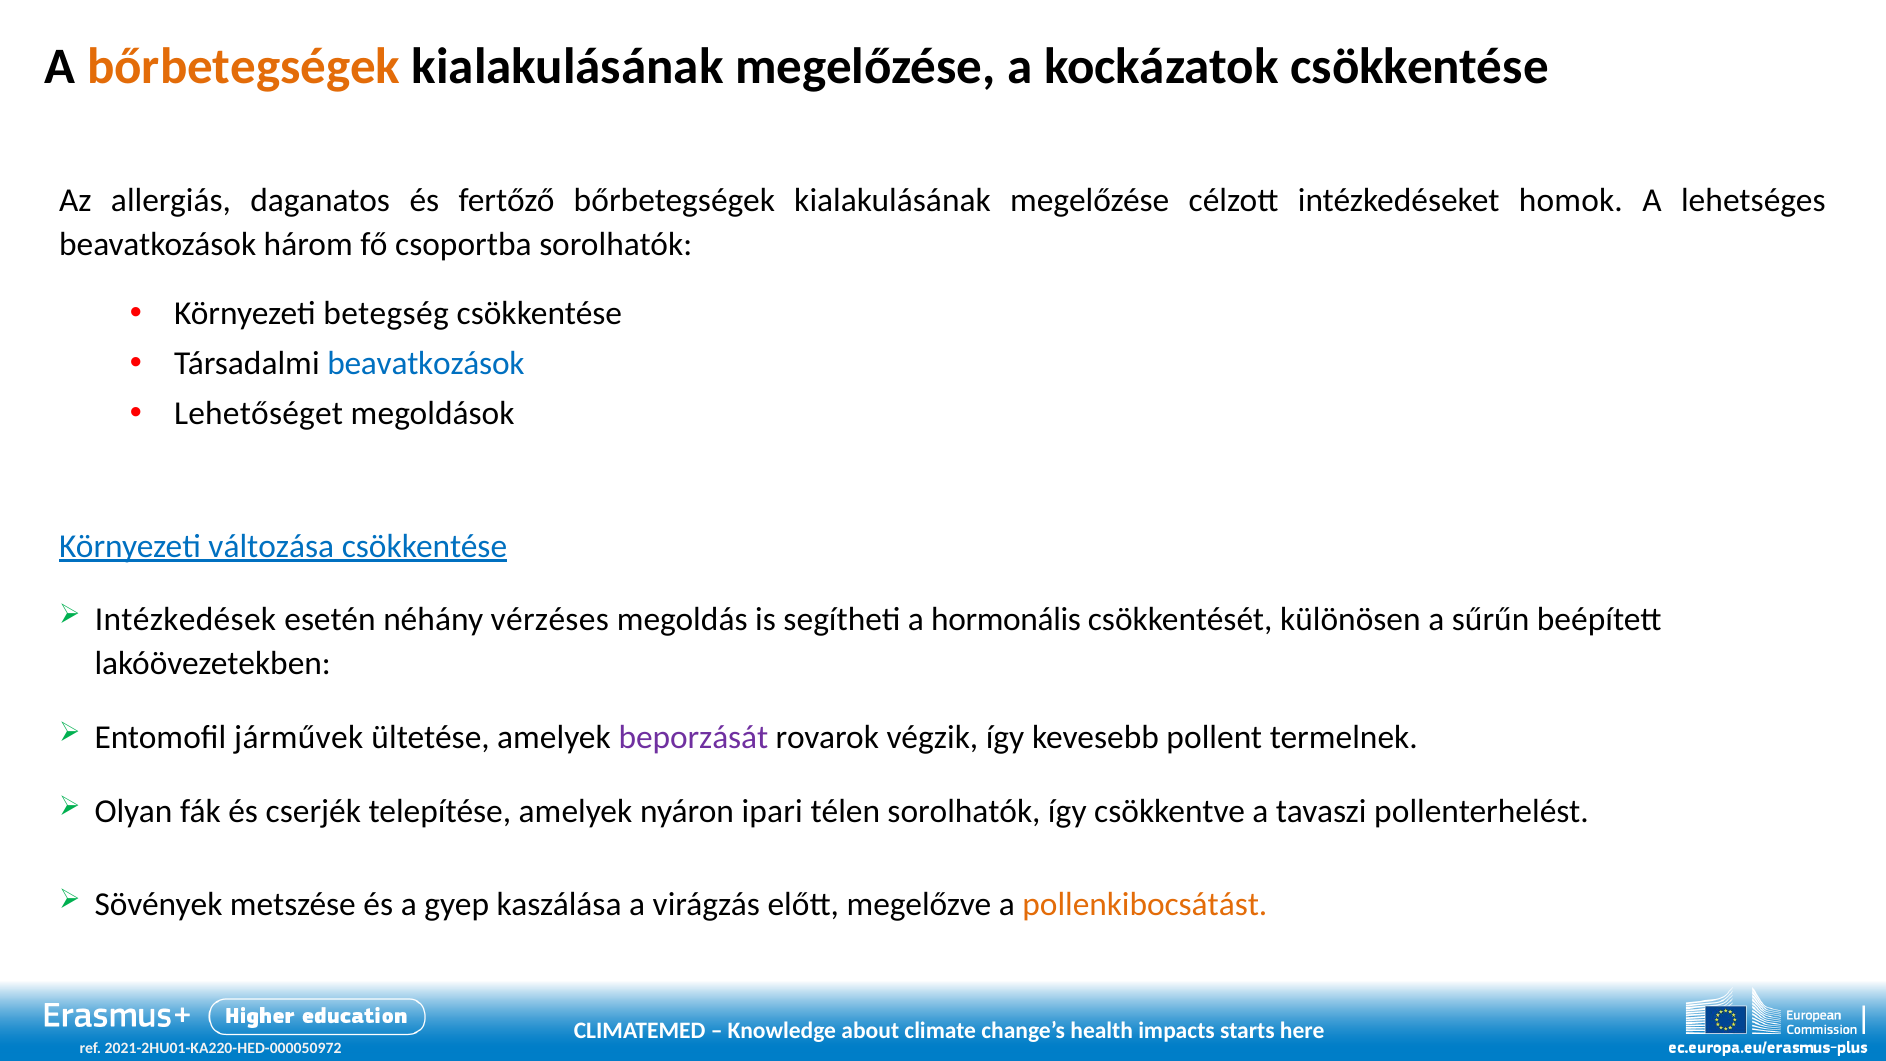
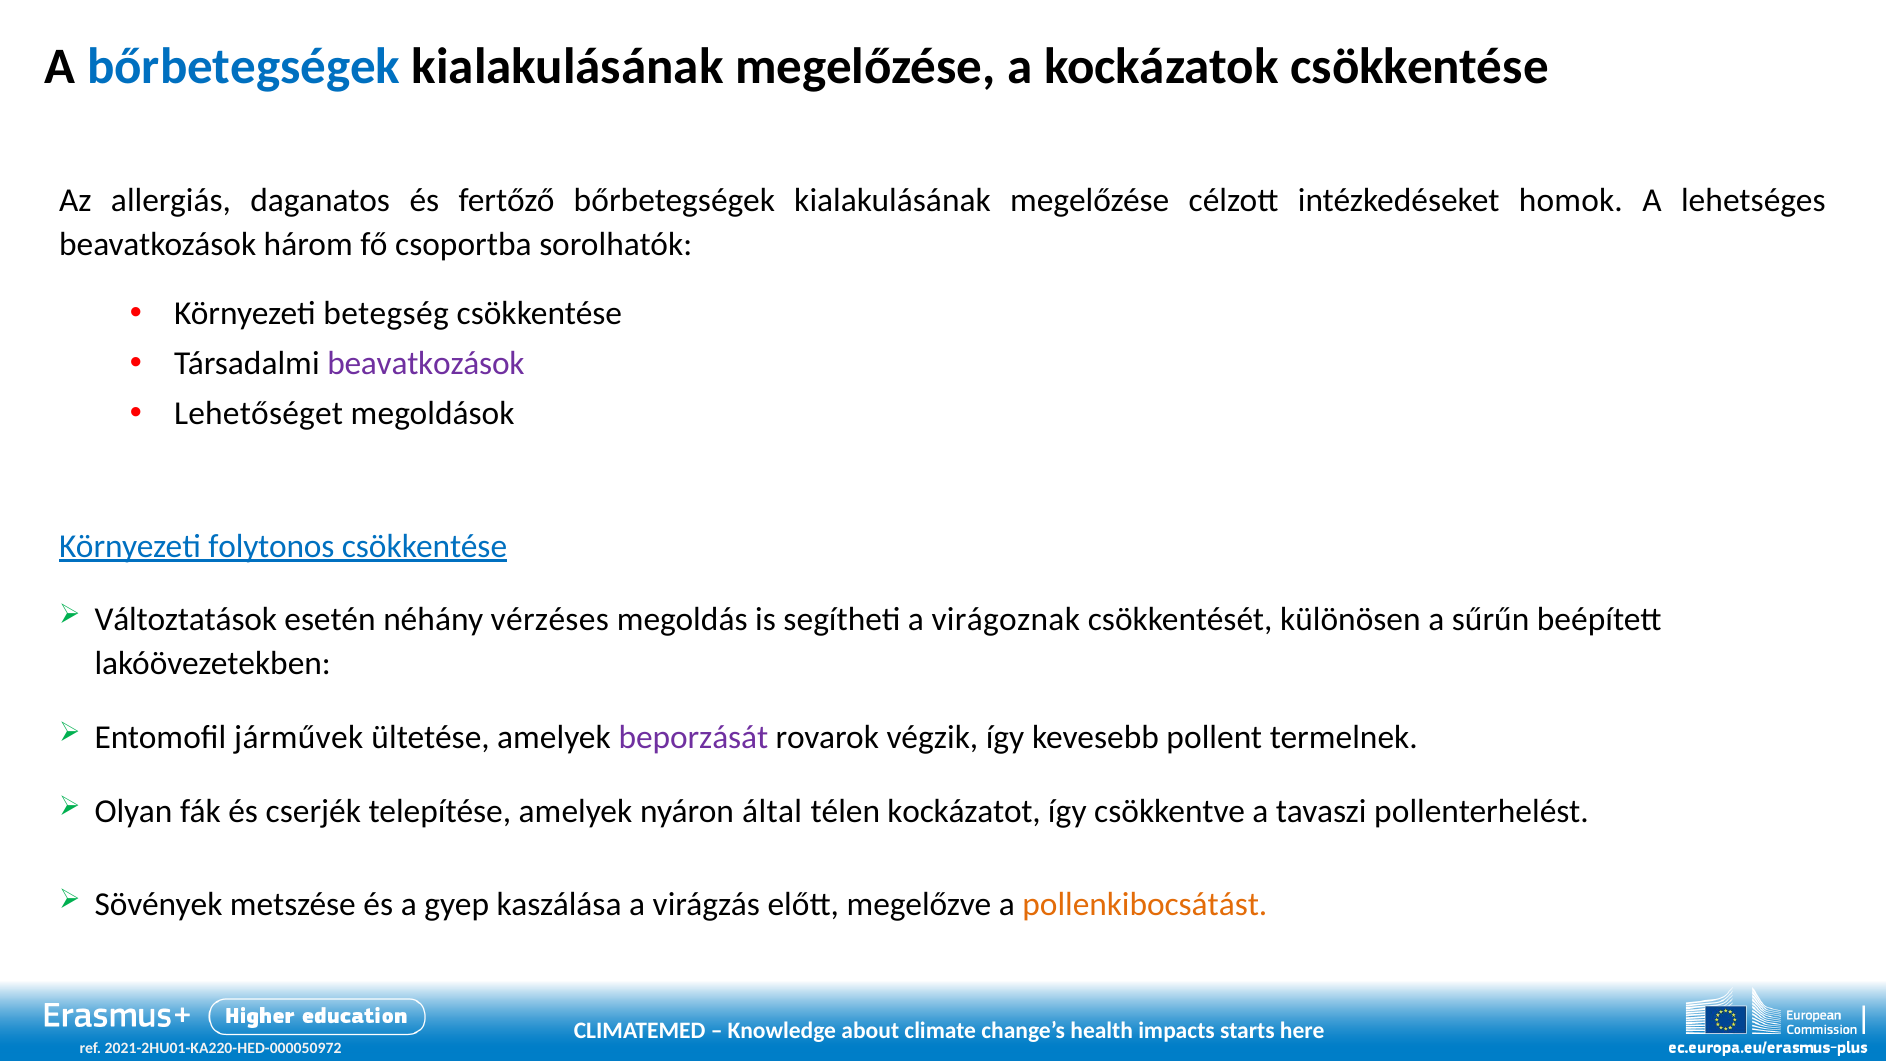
bőrbetegségek colour: orange -> blue (244, 67)
beavatkozások colour: blue -> purple (426, 364)
változása: változása -> folytonos (271, 546)
Intézkedések: Intézkedések -> Változtatások (186, 620)
hormonális: hormonális -> virágoznak (1006, 620)
ipari: ipari -> által (772, 811)
télen sorolhatók: sorolhatók -> kockázatot (964, 811)
